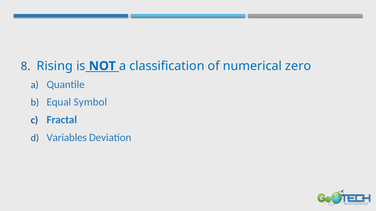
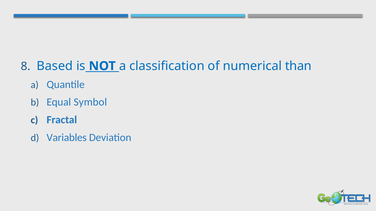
Rising: Rising -> Based (55, 66)
zero: zero -> than (298, 66)
